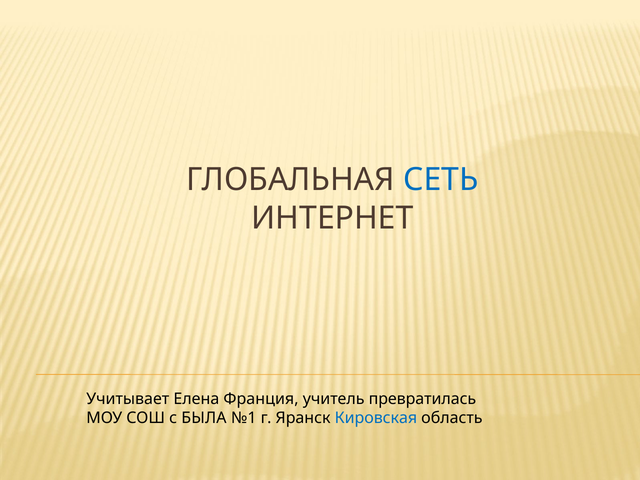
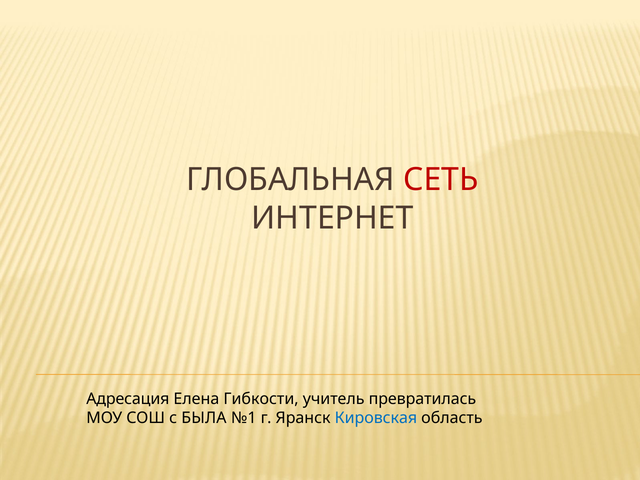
СЕТЬ colour: blue -> red (441, 180)
Учитывает: Учитывает -> Адресация (128, 399)
Франция: Франция -> Гибкости (261, 399)
